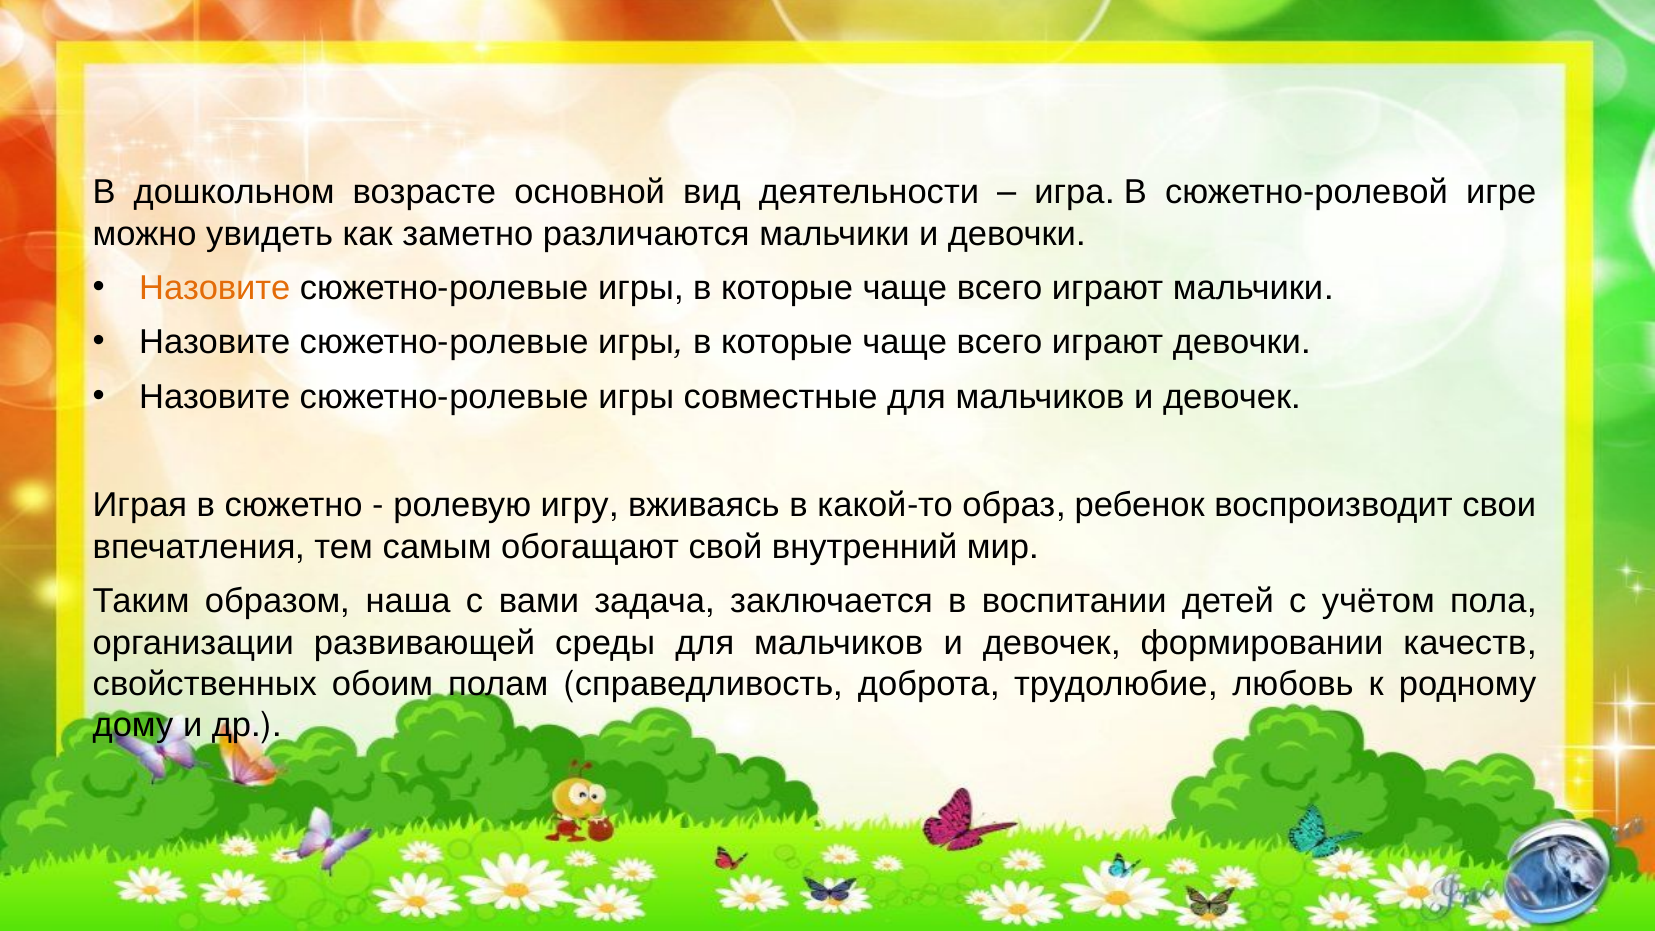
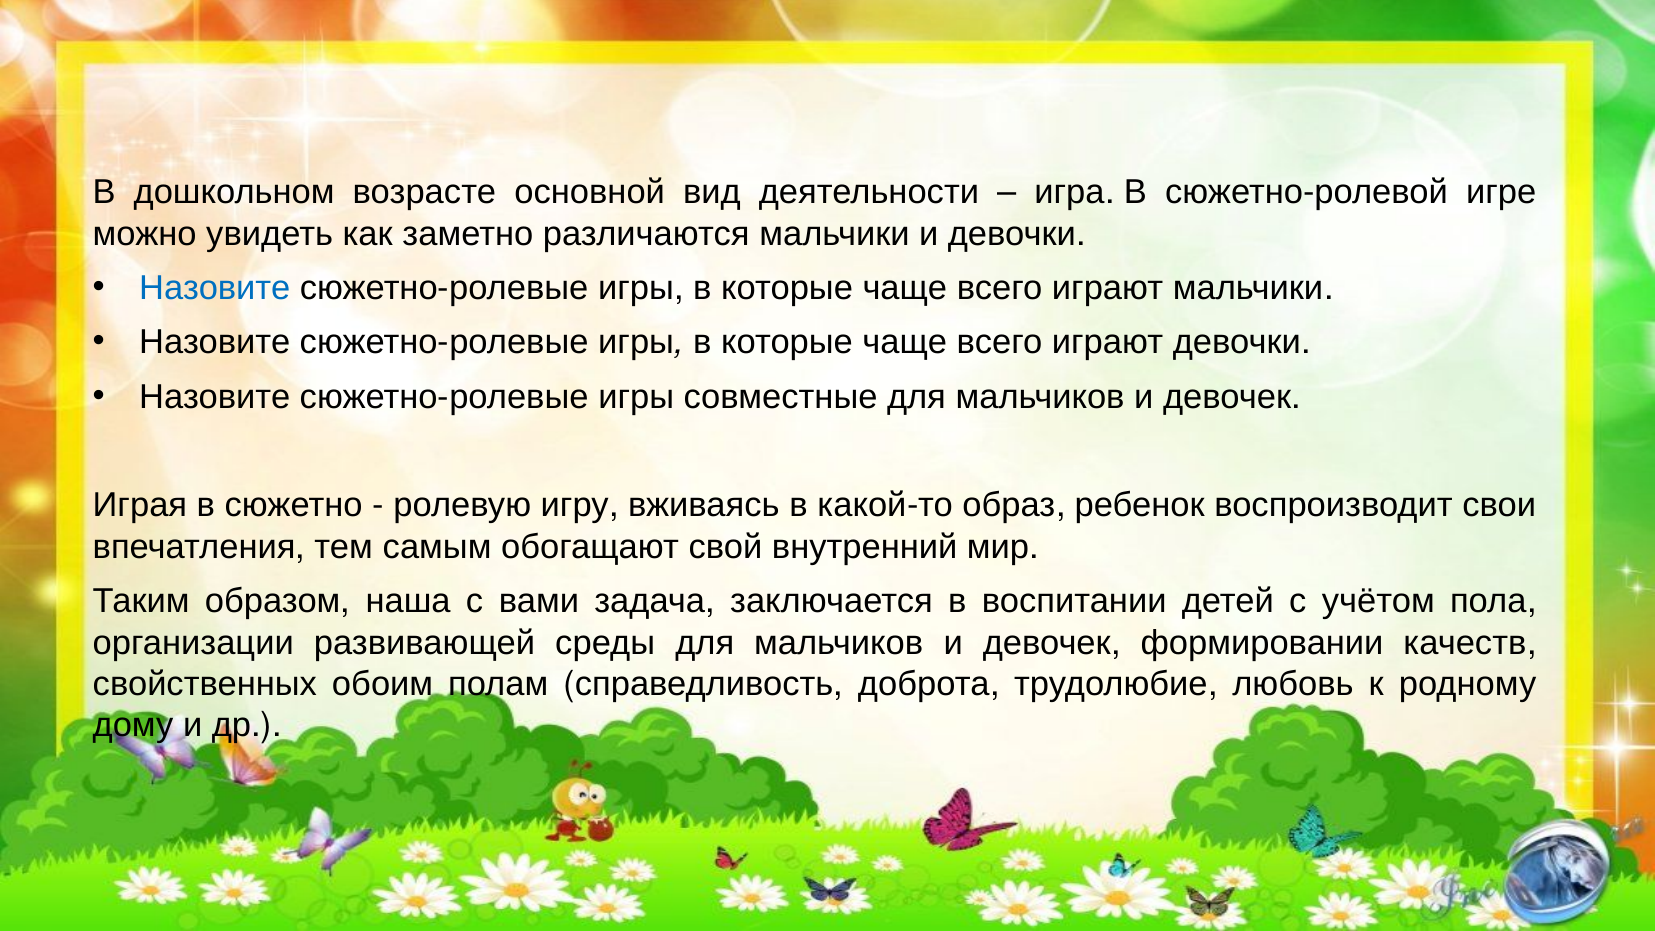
Назовите colour: orange -> blue (215, 288)
